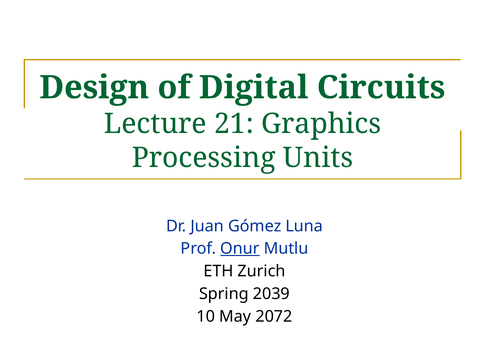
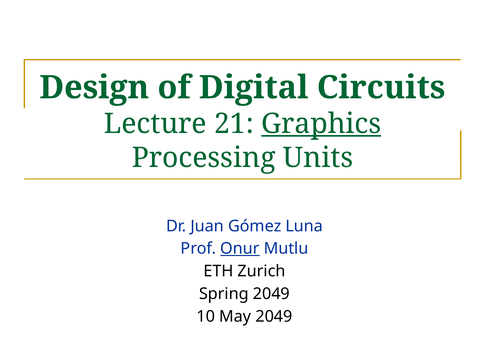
Graphics underline: none -> present (321, 124)
Spring 2039: 2039 -> 2049 (271, 294)
May 2072: 2072 -> 2049 (274, 316)
